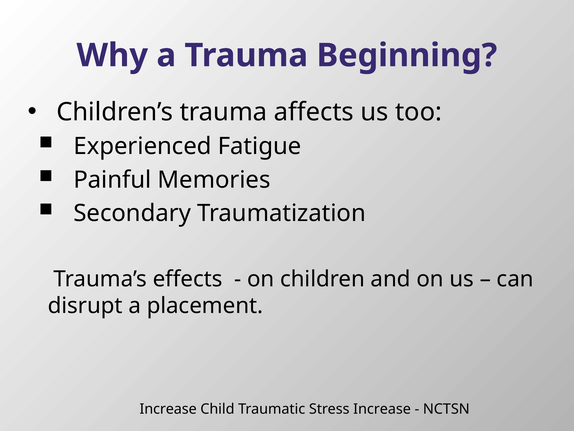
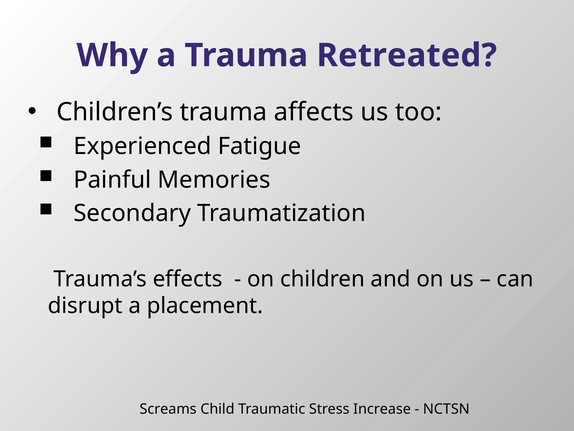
Beginning: Beginning -> Retreated (407, 55)
Increase: Increase -> Screams (168, 409)
